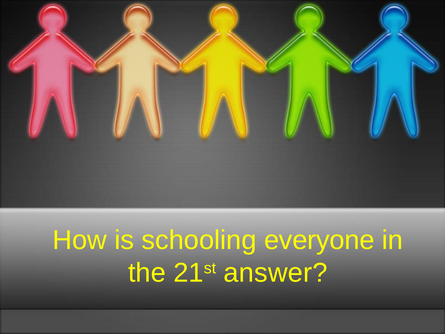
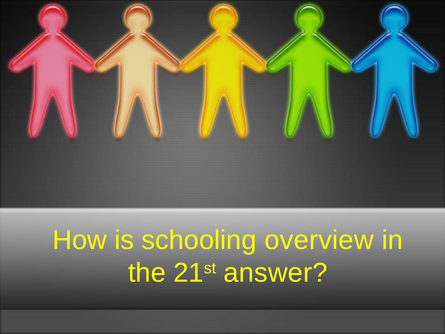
everyone: everyone -> overview (319, 240)
